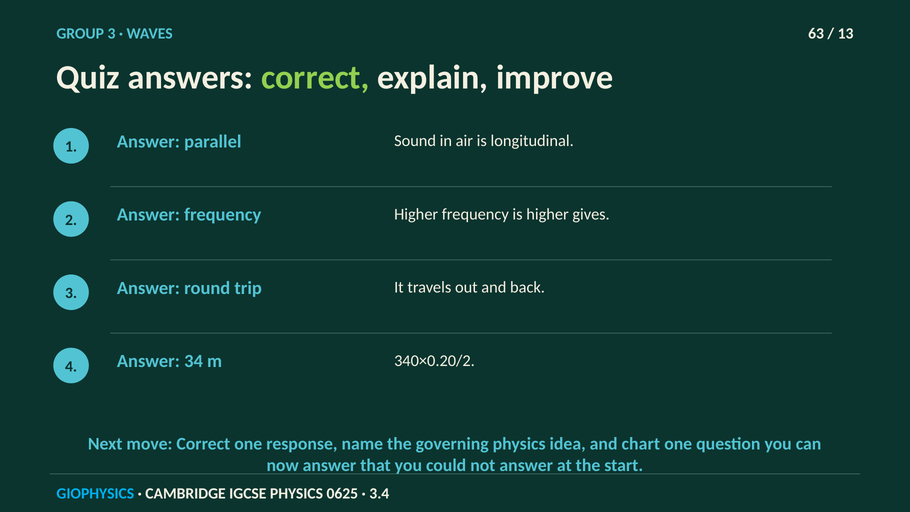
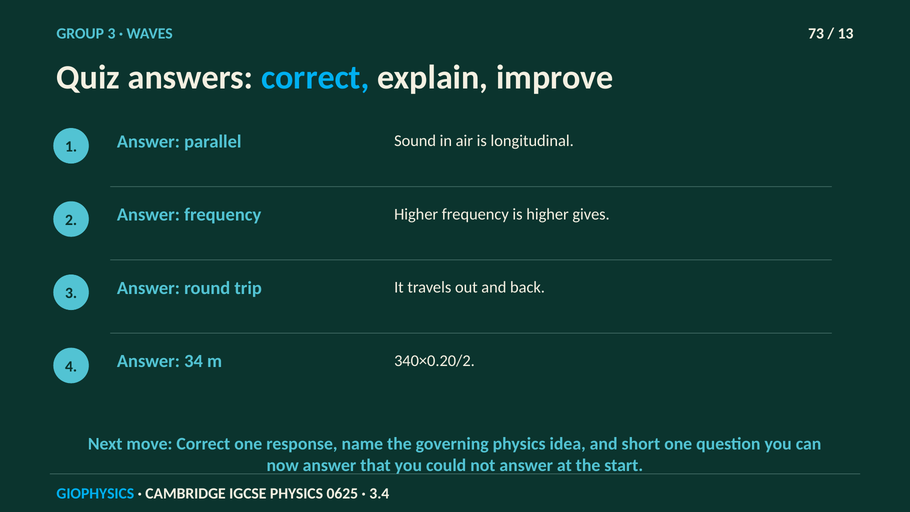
63: 63 -> 73 (816, 34)
correct colour: light green -> light blue (315, 77)
chart: chart -> short (641, 444)
